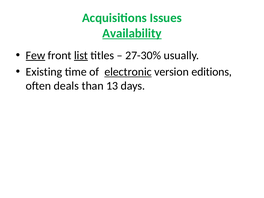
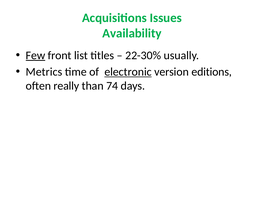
Availability underline: present -> none (132, 33)
list underline: present -> none (81, 55)
27-30%: 27-30% -> 22-30% (143, 55)
Existing: Existing -> Metrics (44, 72)
deals: deals -> really (66, 86)
13: 13 -> 74 (112, 86)
